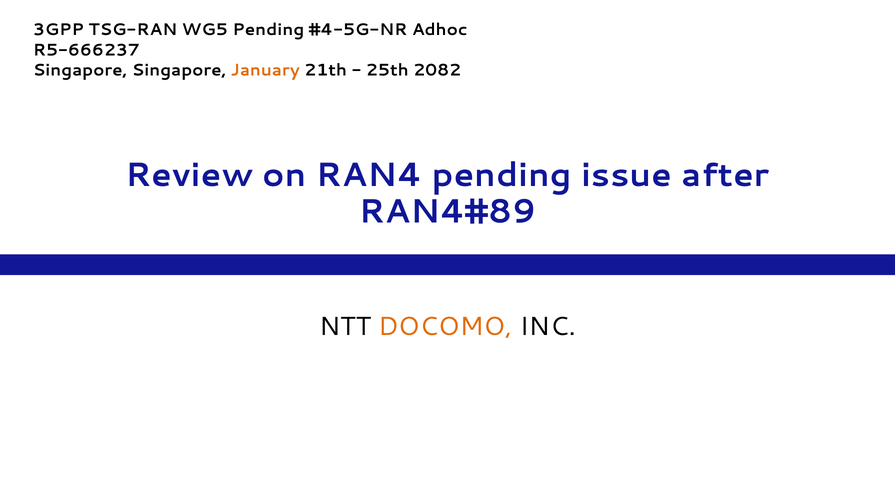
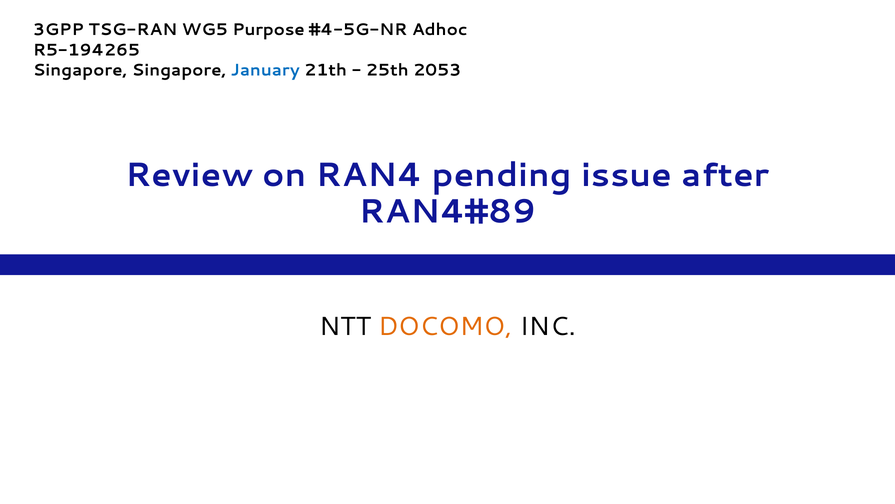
WG5 Pending: Pending -> Purpose (268, 30)
R5-666237: R5-666237 -> R5-194265 (86, 50)
January colour: orange -> blue (265, 70)
2082: 2082 -> 2053 (437, 70)
